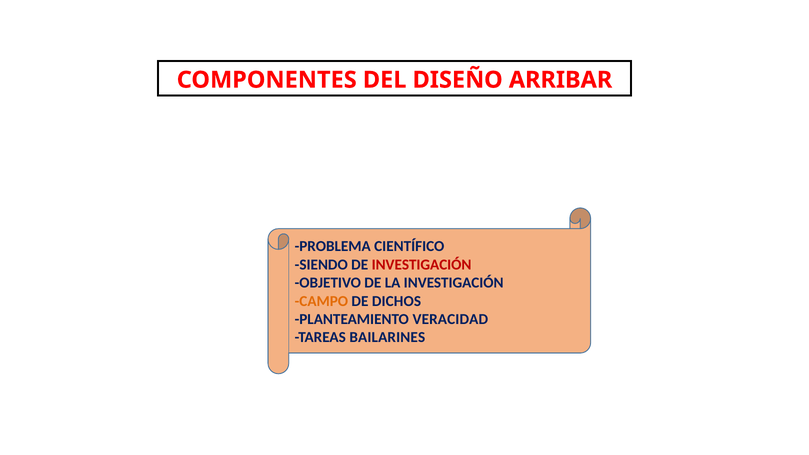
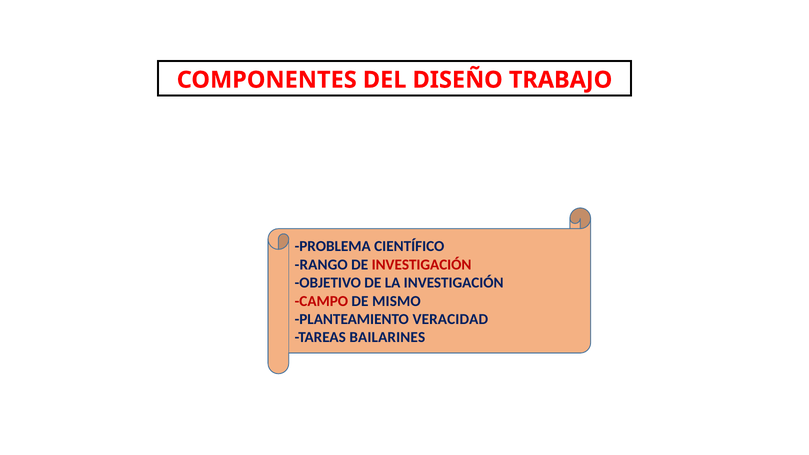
ARRIBAR: ARRIBAR -> TRABAJO (561, 80)
SIENDO: SIENDO -> RANGO (321, 265)
CAMPO colour: orange -> red (321, 301)
DICHOS: DICHOS -> MISMO (396, 301)
